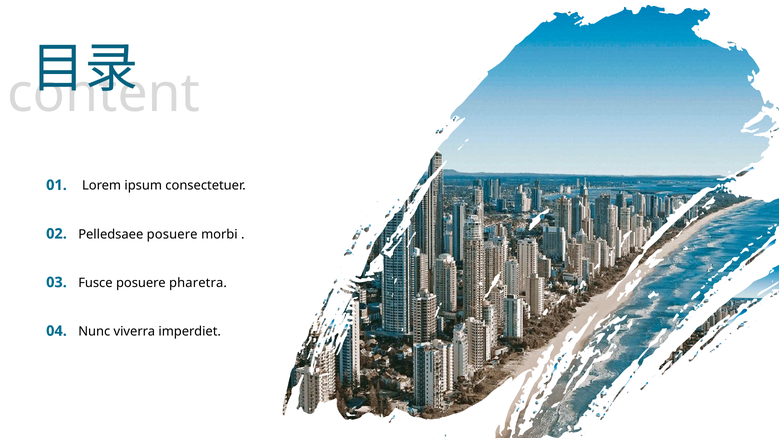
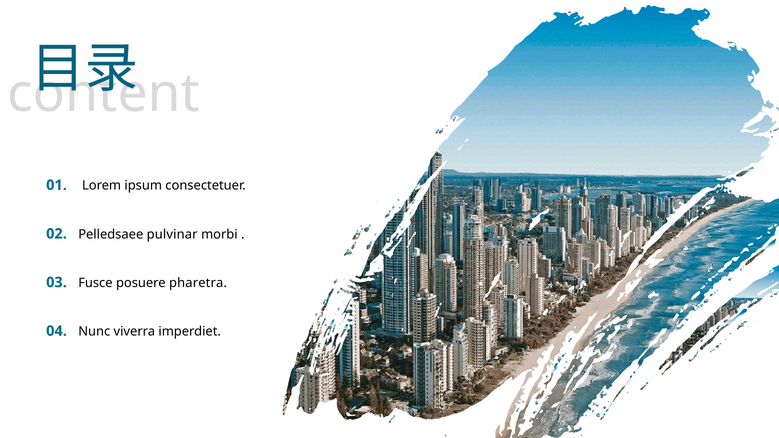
Pelledsaee posuere: posuere -> pulvinar (172, 234)
